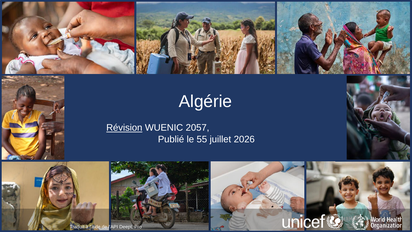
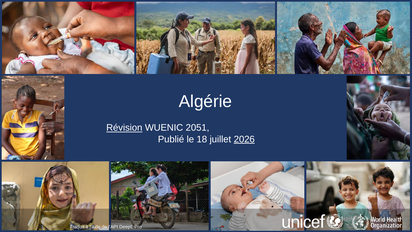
2057: 2057 -> 2051 (198, 128)
55: 55 -> 18 (202, 139)
2026 underline: none -> present (244, 139)
